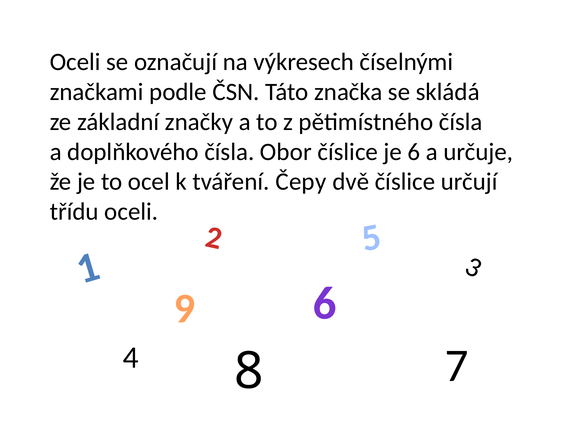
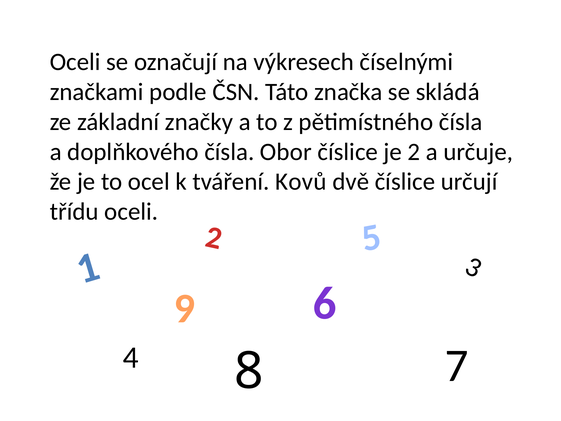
je 6: 6 -> 2 (414, 152)
Čepy: Čepy -> Kovů (301, 182)
